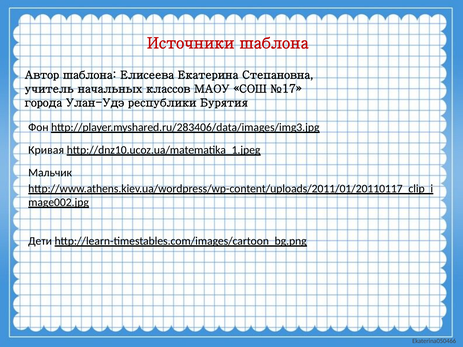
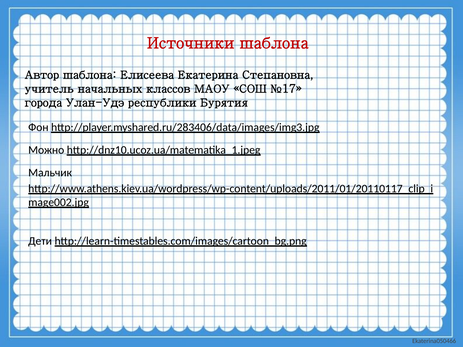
Кривая: Кривая -> Можно (46, 150)
